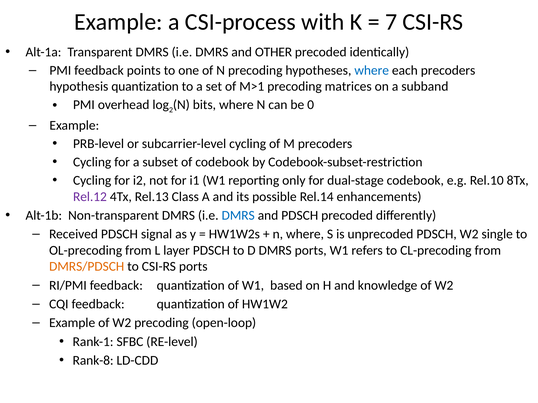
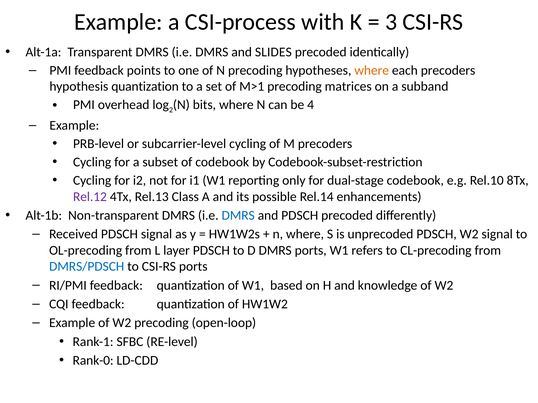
7: 7 -> 3 (391, 22)
OTHER: OTHER -> SLIDES (273, 52)
where colour: blue -> orange (372, 70)
0: 0 -> 4 (311, 105)
W2 single: single -> signal (497, 235)
DMRS/PDSCH colour: orange -> blue (87, 267)
Rank-8: Rank-8 -> Rank-0 (93, 361)
